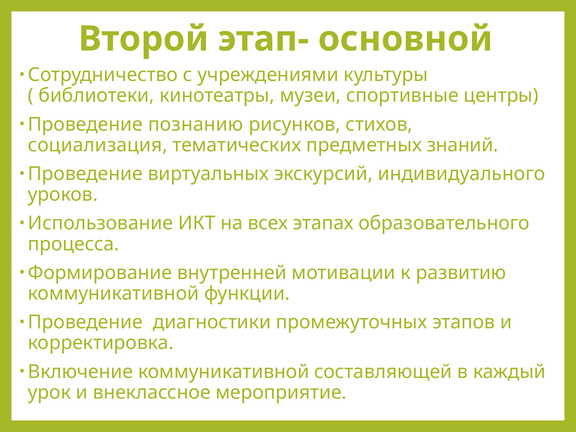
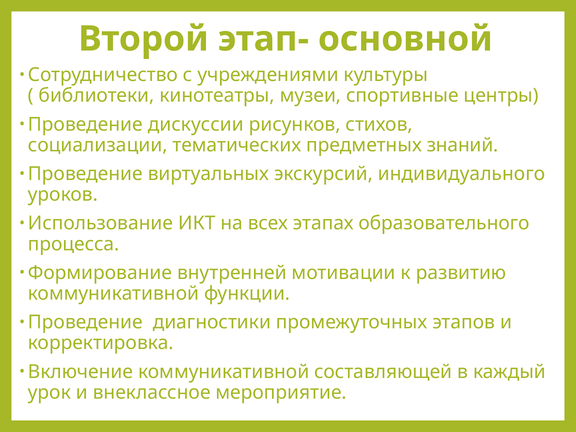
познанию: познанию -> дискуссии (196, 124)
социализация: социализация -> социализации (98, 145)
